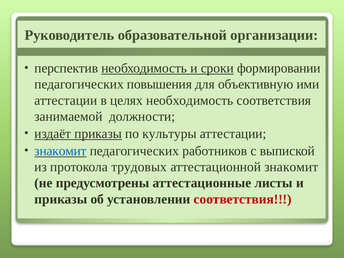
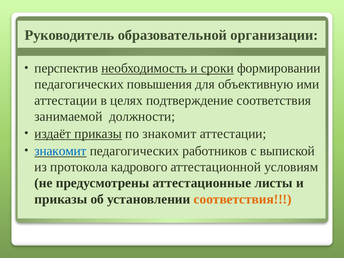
целях необходимость: необходимость -> подтверждение (190, 100)
по культуры: культуры -> знакомит (169, 134)
трудовых: трудовых -> кадрового (139, 167)
аттестационной знакомит: знакомит -> условиям (291, 167)
соответствия colour: red -> orange (243, 199)
